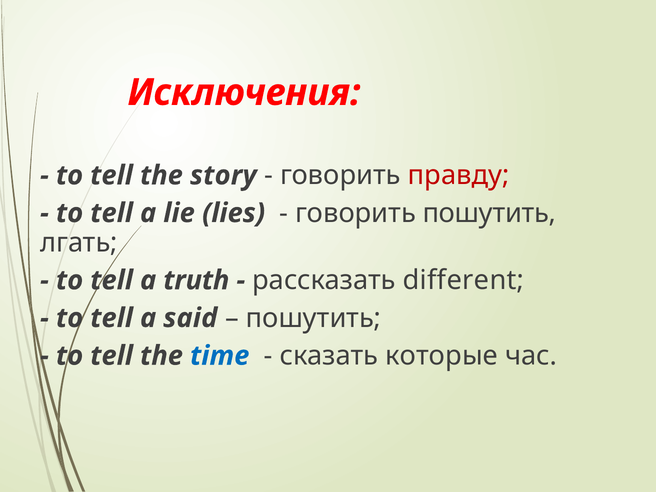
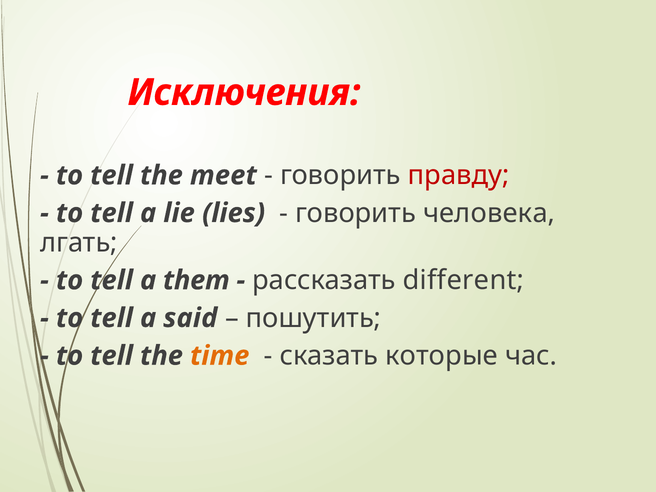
story: story -> meet (223, 175)
говорить пошутить: пошутить -> человека (489, 213)
truth: truth -> them (196, 280)
time colour: blue -> orange (220, 356)
